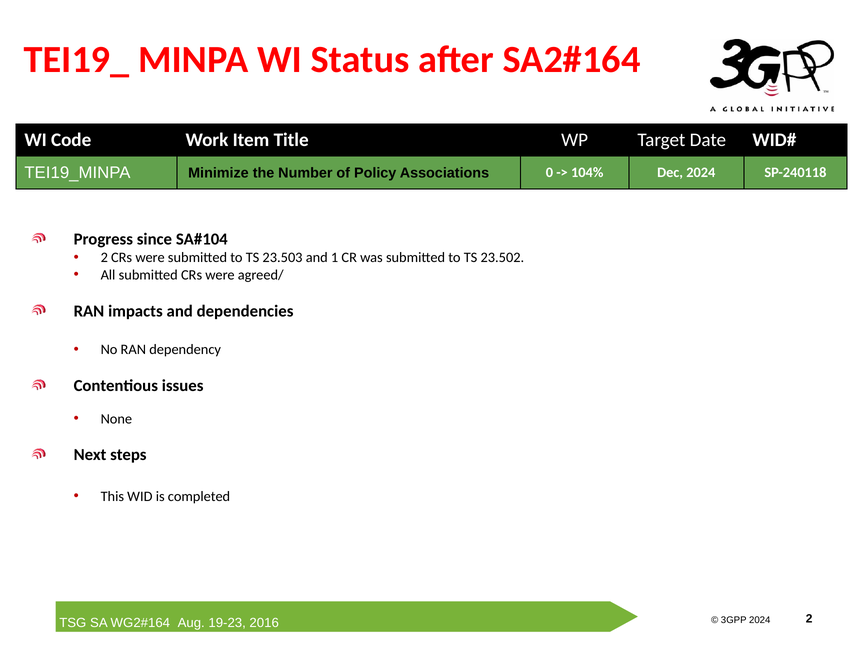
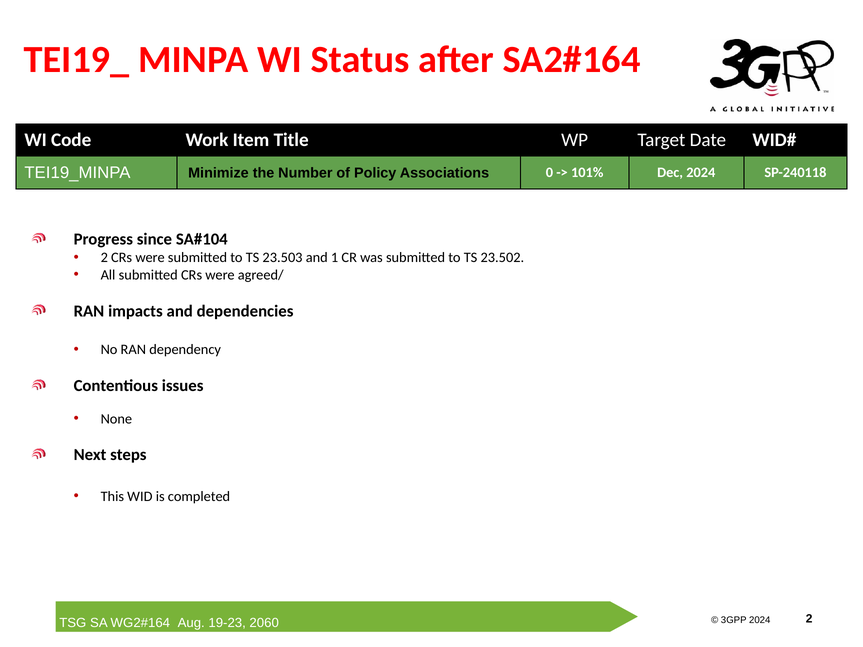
104%: 104% -> 101% (587, 173)
2016: 2016 -> 2060 (264, 623)
